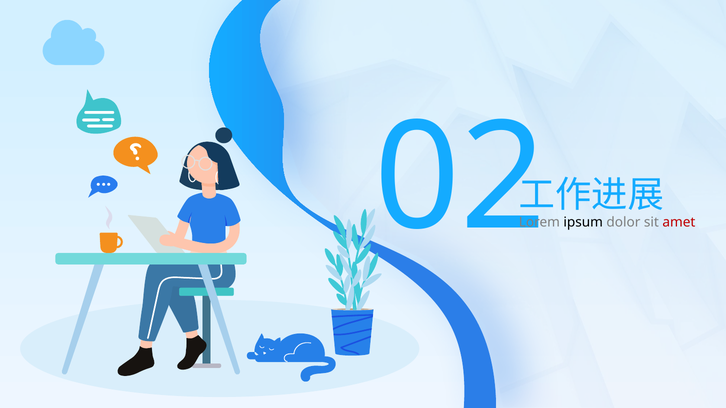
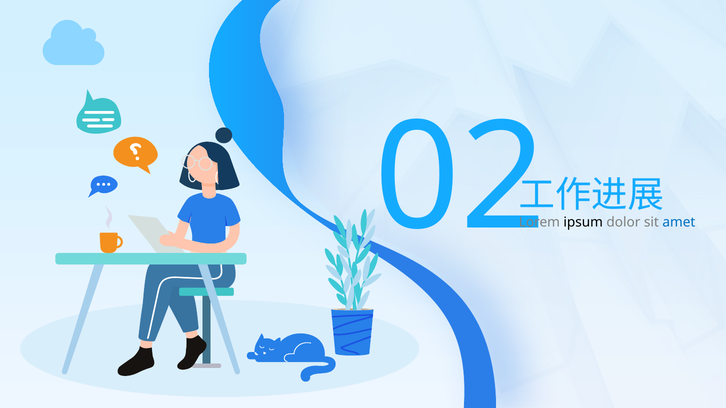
amet colour: red -> blue (679, 222)
